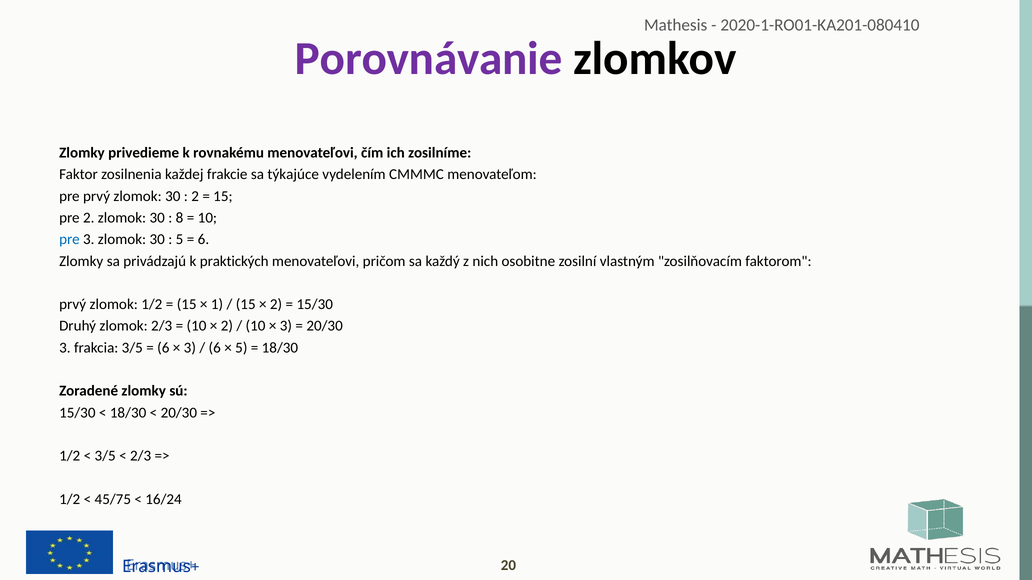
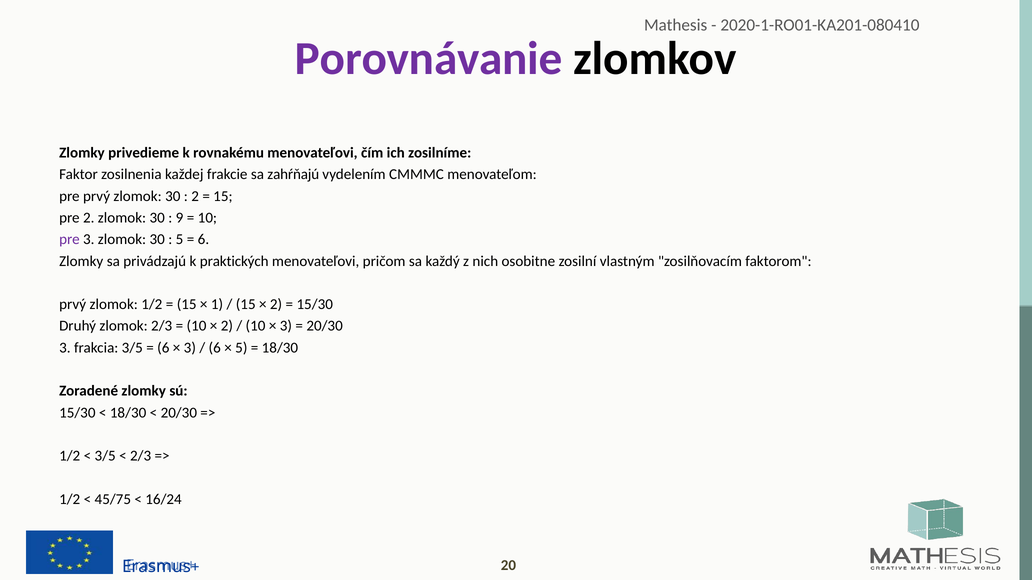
týkajúce: týkajúce -> zahŕňajú (293, 175)
8: 8 -> 9 (180, 218)
pre colour: blue -> purple (69, 240)
